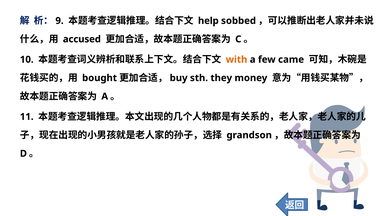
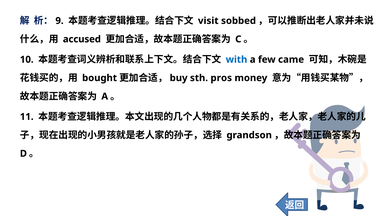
help: help -> visit (208, 21)
with colour: orange -> blue (237, 60)
they: they -> pros (221, 78)
